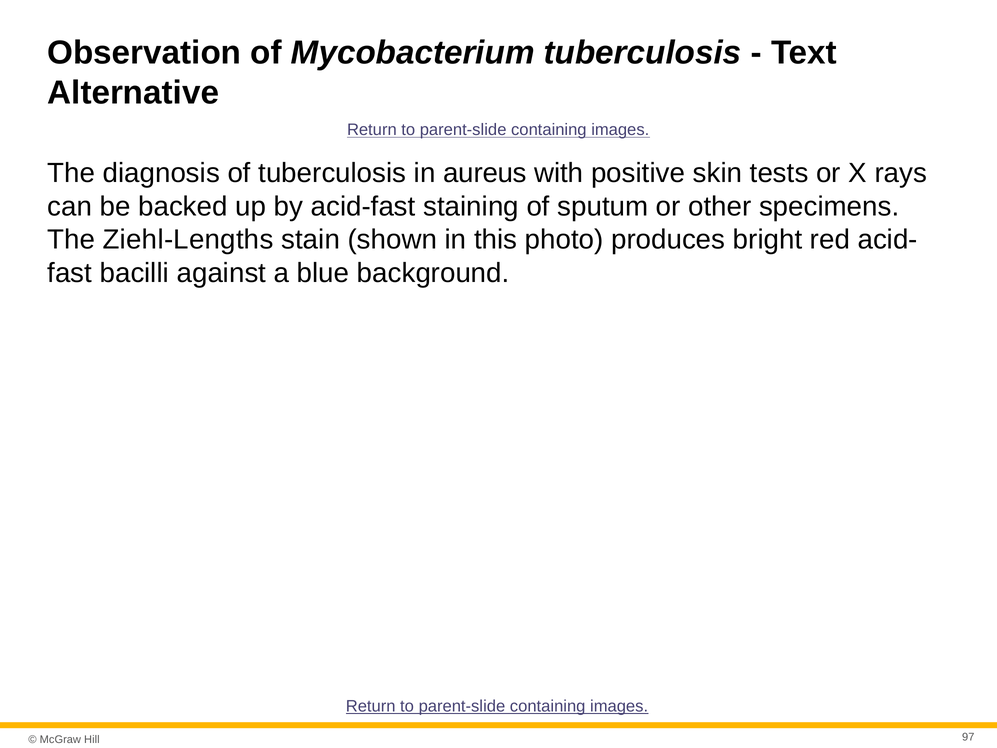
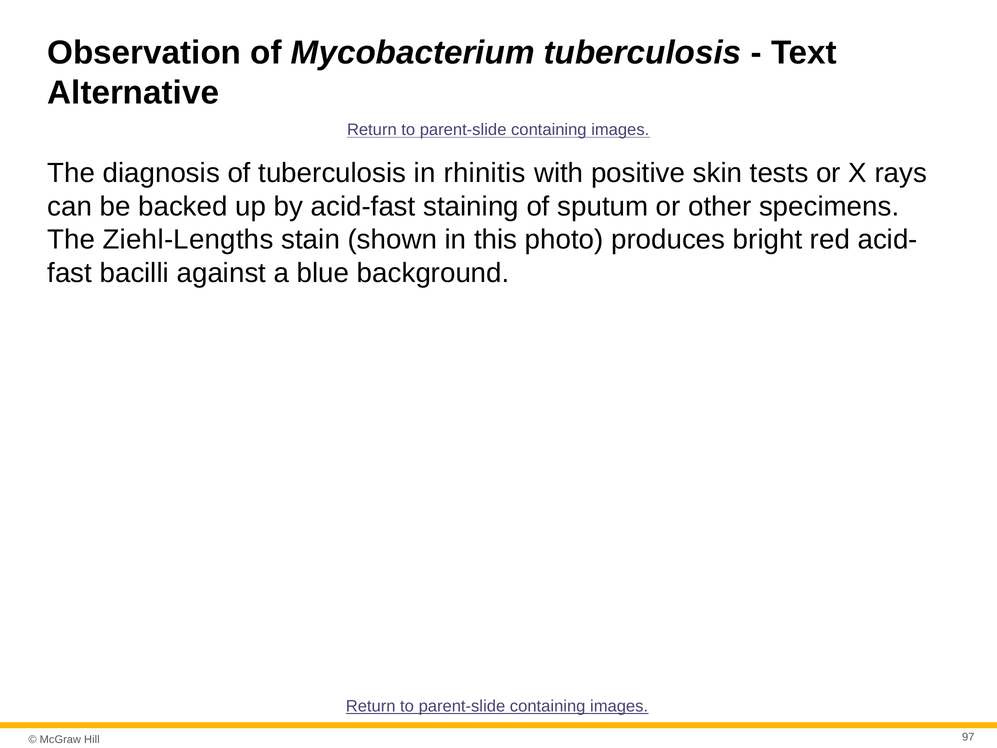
aureus: aureus -> rhinitis (485, 173)
